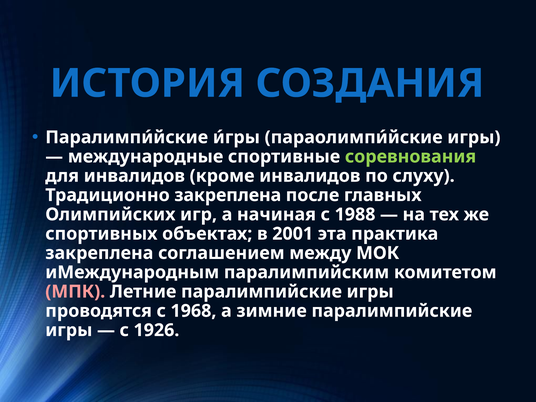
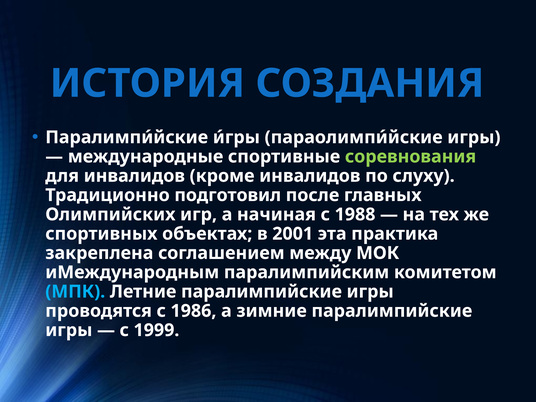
Традиционно закреплена: закреплена -> подготовил (228, 195)
МПК colour: pink -> light blue (75, 292)
1968: 1968 -> 1986 (193, 311)
1926: 1926 -> 1999 (156, 330)
